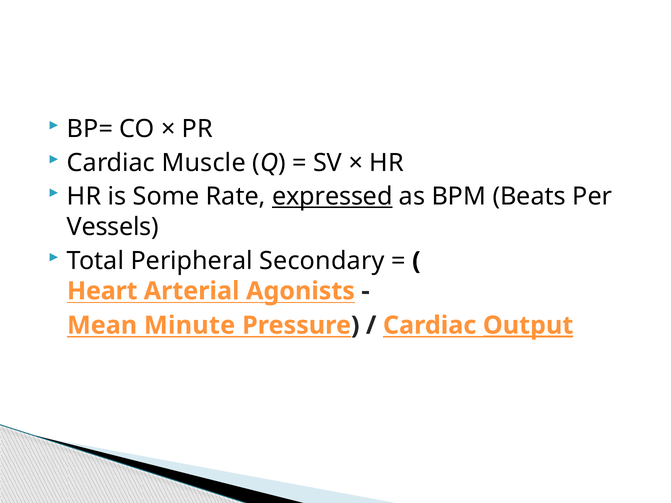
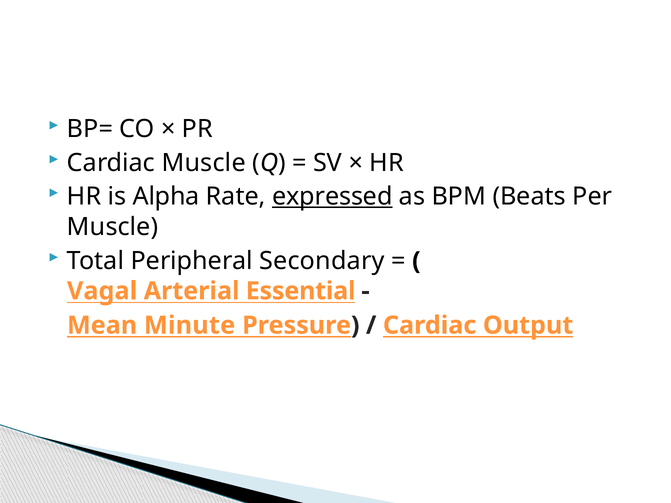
Some: Some -> Alpha (166, 197)
Vessels: Vessels -> Muscle (113, 227)
Heart: Heart -> Vagal (102, 291)
Agonists: Agonists -> Essential (301, 291)
Output underline: present -> none (528, 326)
